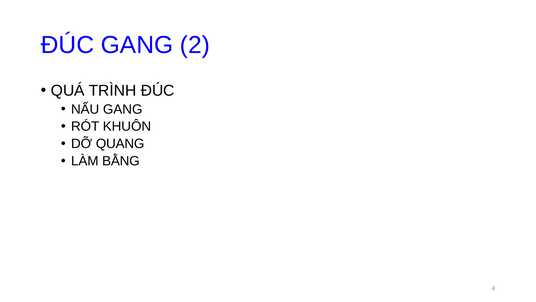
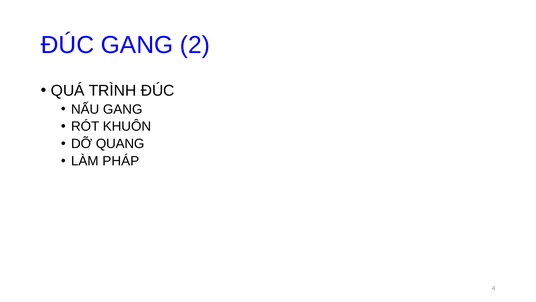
BẰNG: BẰNG -> PHÁP (121, 161)
